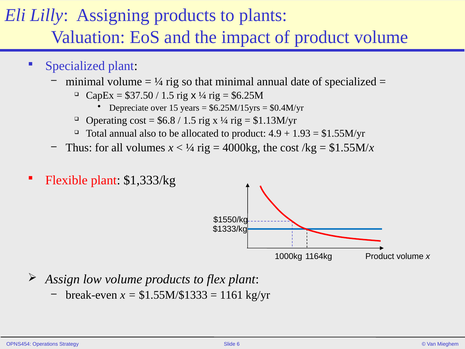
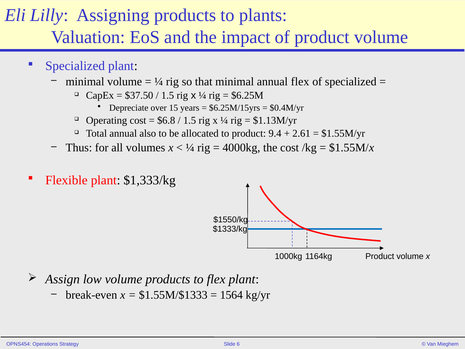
annual date: date -> flex (300, 82)
4.9: 4.9 -> 9.4 (275, 133)
1.93: 1.93 -> 2.61 (301, 133)
1161: 1161 -> 1564 (231, 295)
